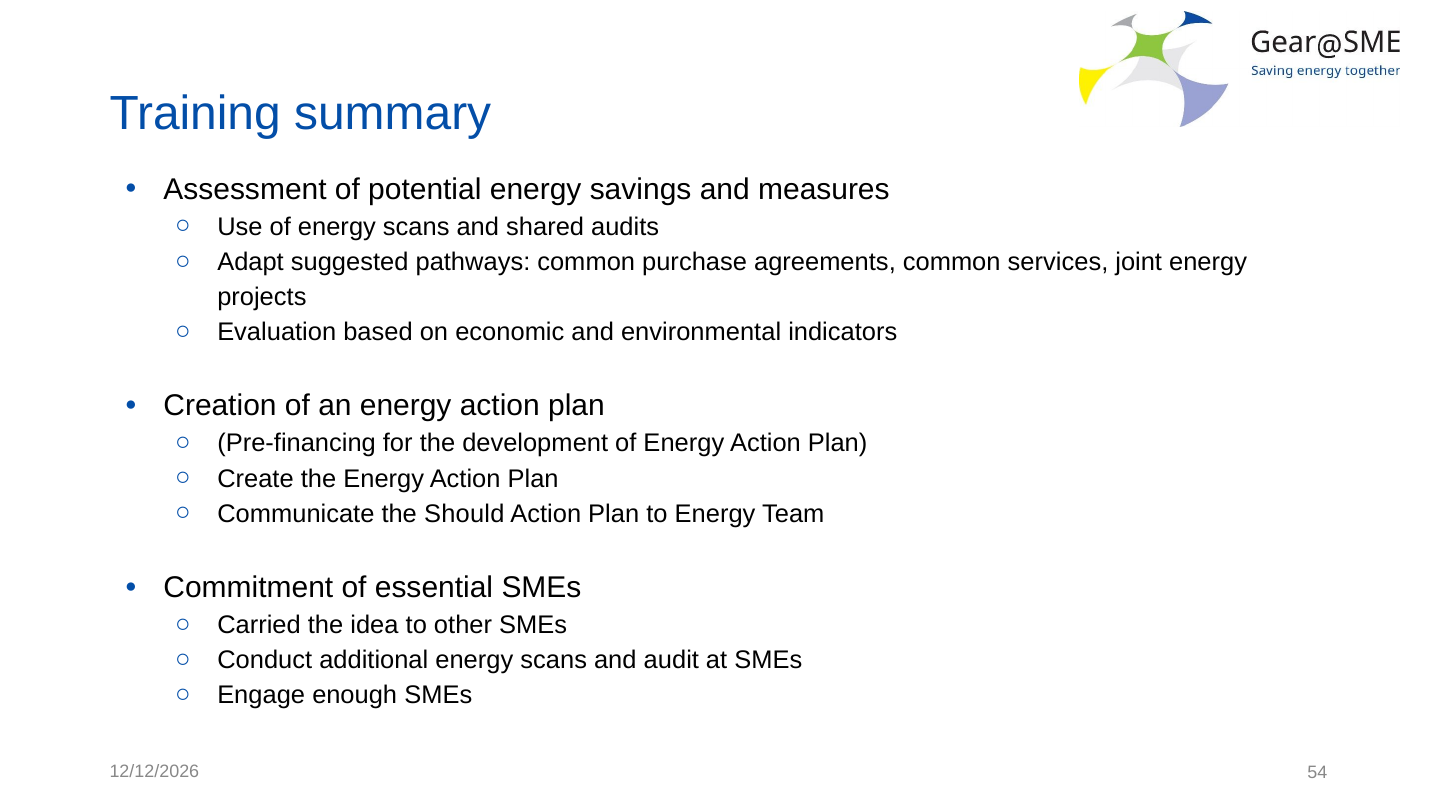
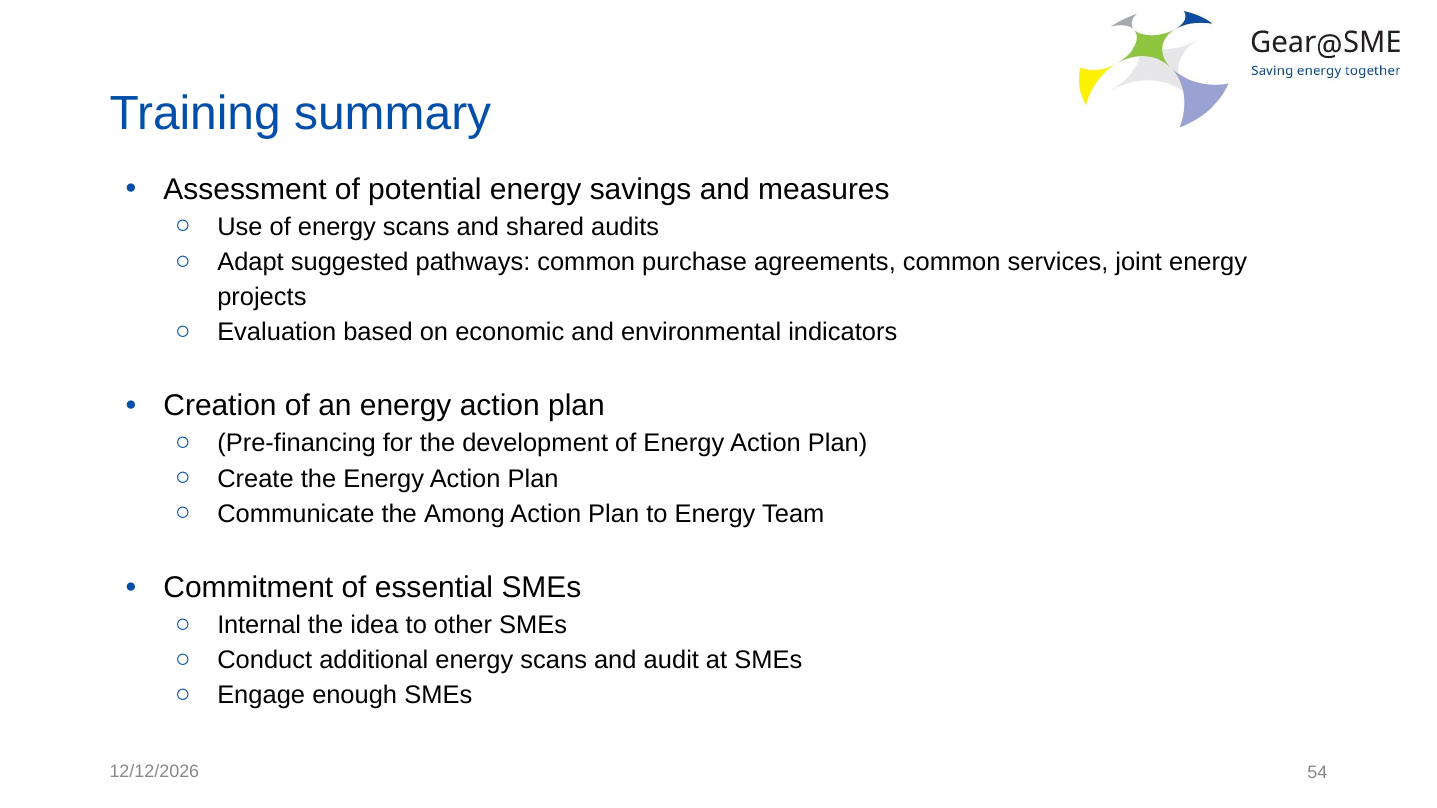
Should: Should -> Among (464, 514)
Carried: Carried -> Internal (259, 625)
